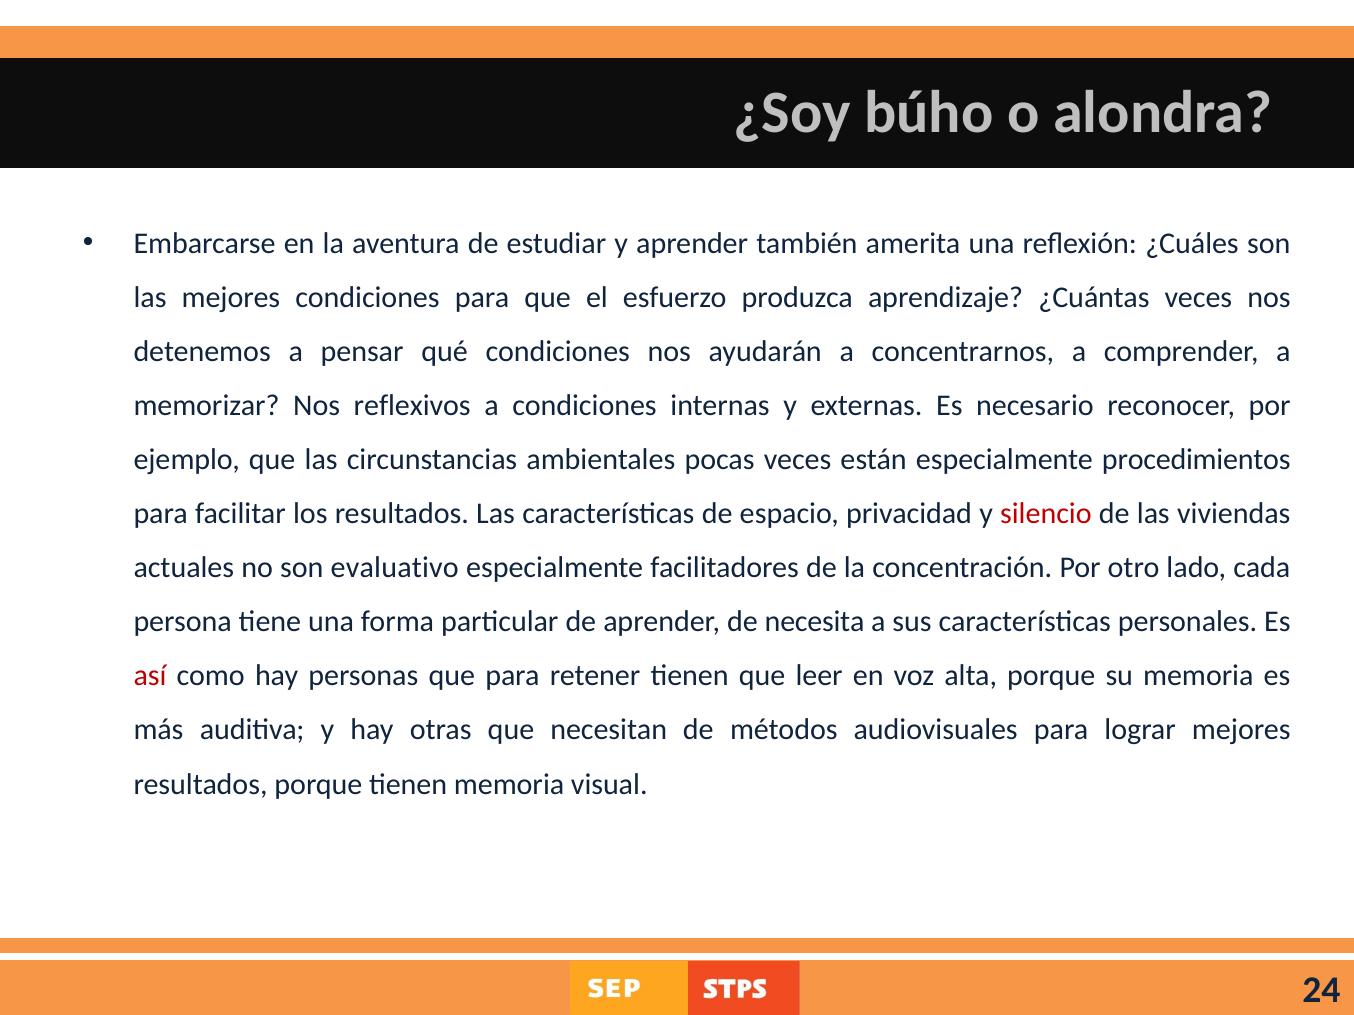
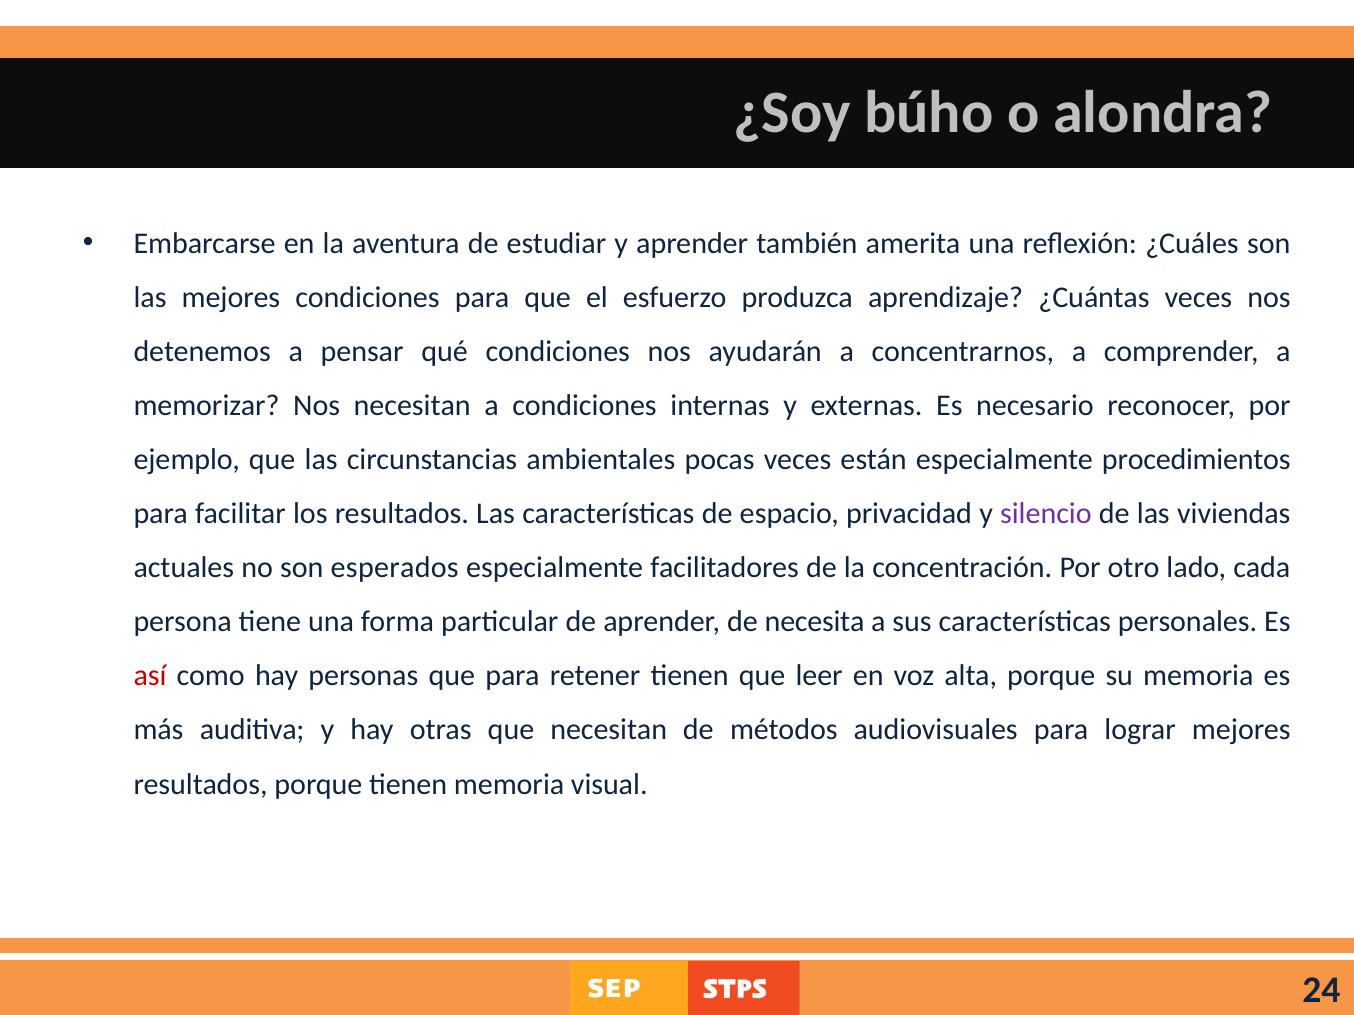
Nos reflexivos: reflexivos -> necesitan (412, 406)
silencio colour: red -> purple (1046, 514)
evaluativo: evaluativo -> esperados (395, 568)
